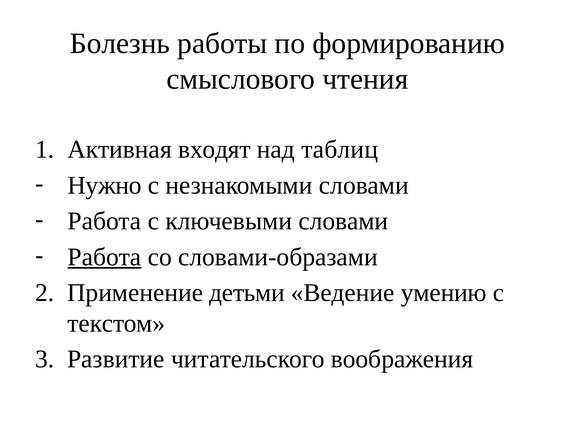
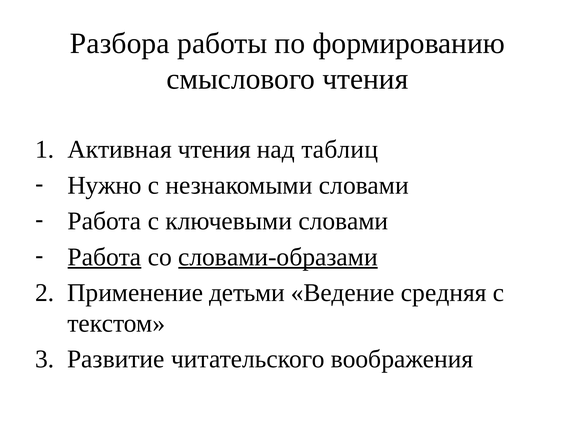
Болезнь: Болезнь -> Разбора (120, 44)
Активная входят: входят -> чтения (214, 150)
словами-образами underline: none -> present (278, 257)
умению: умению -> средняя (444, 293)
